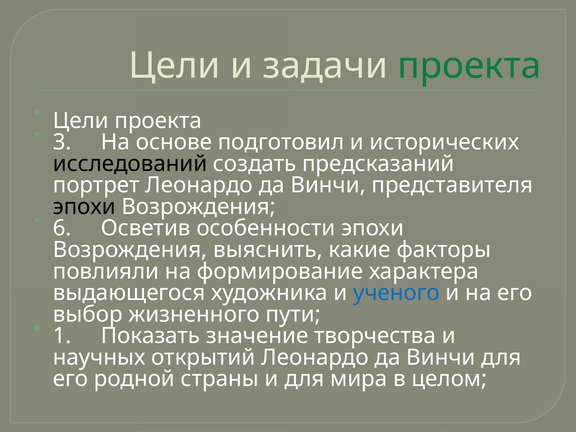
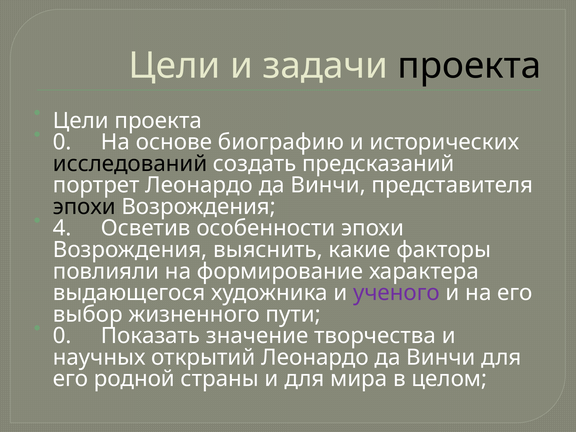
проекта colour: green -> black (469, 66)
3: 3 -> 0 (62, 142)
подготовил: подготовил -> биографию (281, 142)
6: 6 -> 4 (62, 228)
ученого colour: blue -> purple (397, 293)
1: 1 -> 0 (62, 336)
